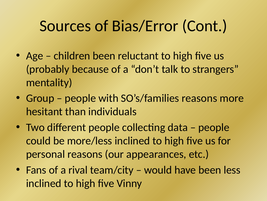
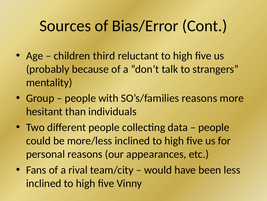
children been: been -> third (104, 56)
